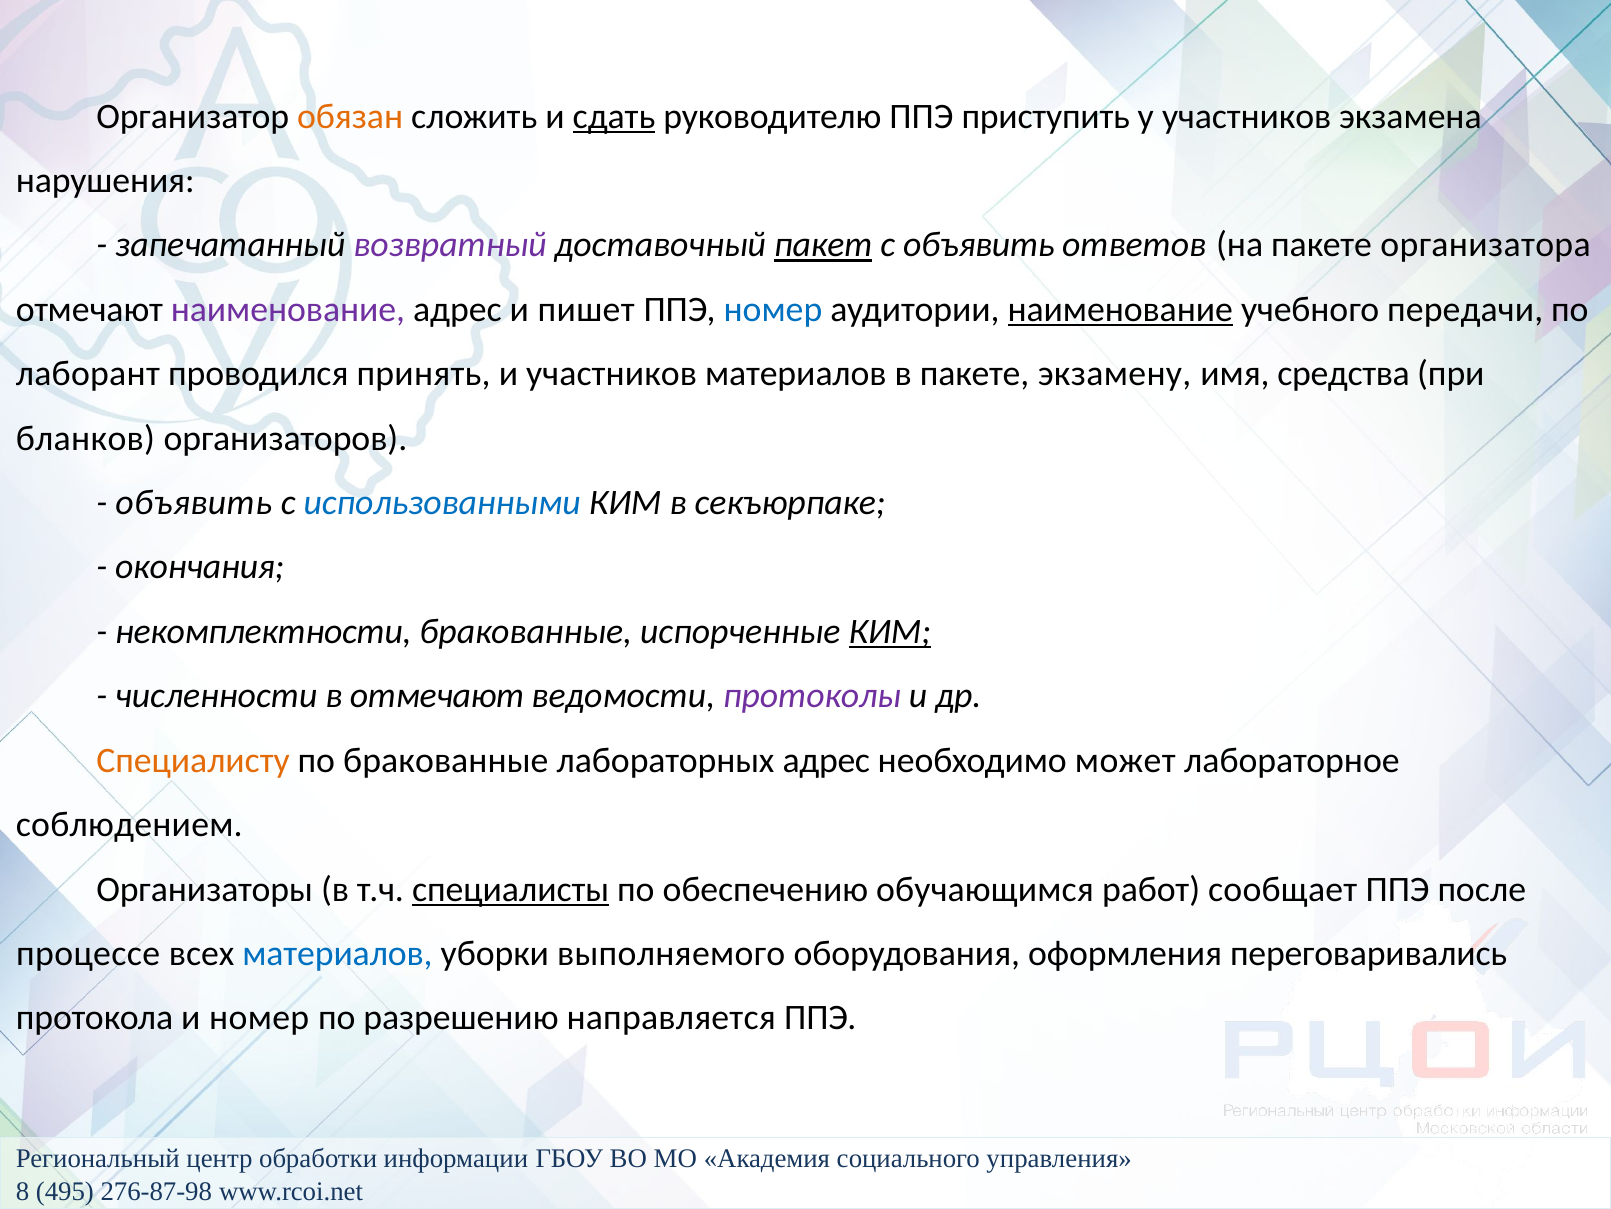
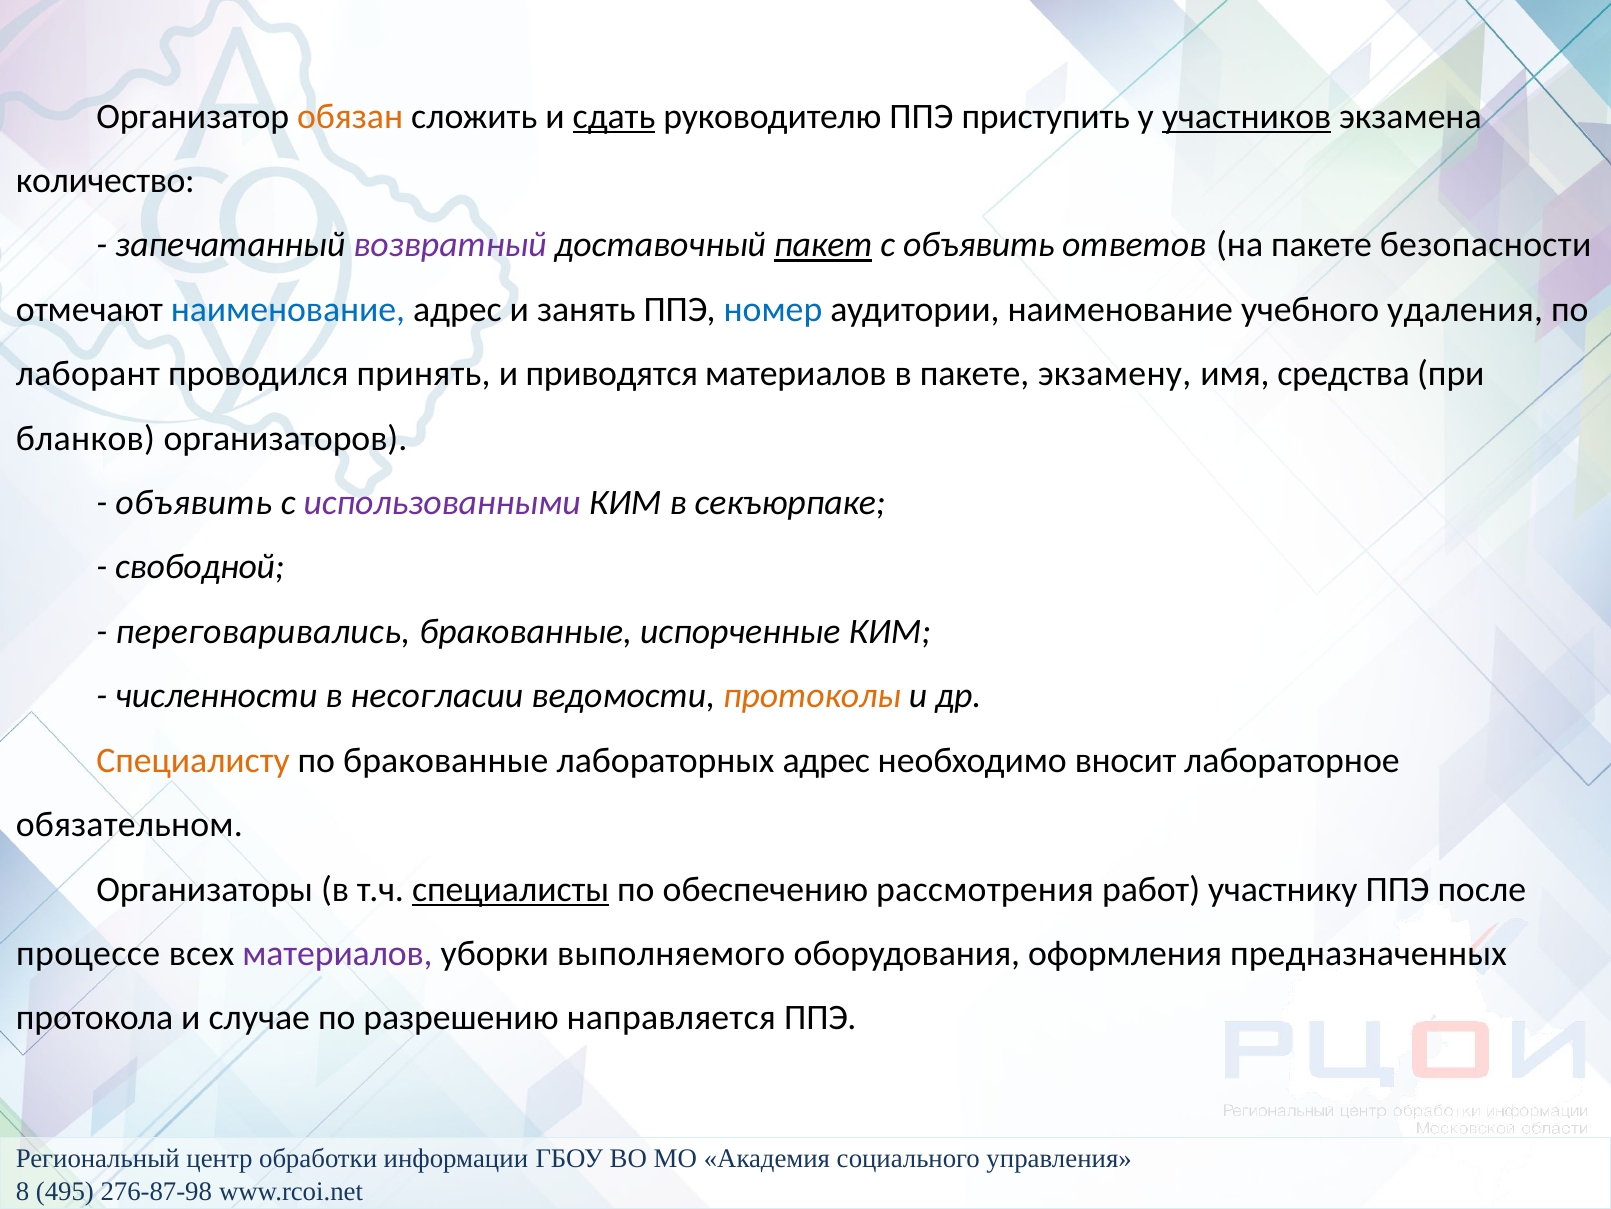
участников underline: none -> present (1247, 116)
нарушения: нарушения -> количество (105, 181)
организатора: организатора -> безопасности (1486, 245)
наименование colour: purple -> blue (288, 309)
пишет: пишет -> занять (586, 309)
наименование underline: present -> none (1120, 309)
передачи: передачи -> удаления (1465, 309)
и участников: участников -> приводятся (612, 374)
использованными colour: blue -> purple (442, 502)
окончания: окончания -> свободной (200, 567)
некомплектности: некомплектности -> переговаривались (263, 631)
КИМ underline: present -> none (890, 631)
в отмечают: отмечают -> несогласии (437, 696)
протоколы colour: purple -> orange (812, 696)
может: может -> вносит (1126, 760)
соблюдением: соблюдением -> обязательном (129, 824)
обучающимся: обучающимся -> рассмотрения (985, 889)
сообщает: сообщает -> участнику (1283, 889)
материалов colour: blue -> purple (337, 953)
переговаривались: переговаривались -> предназначенных (1368, 953)
и номер: номер -> случае (259, 1017)
